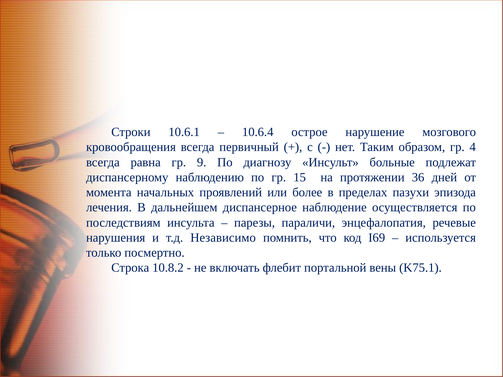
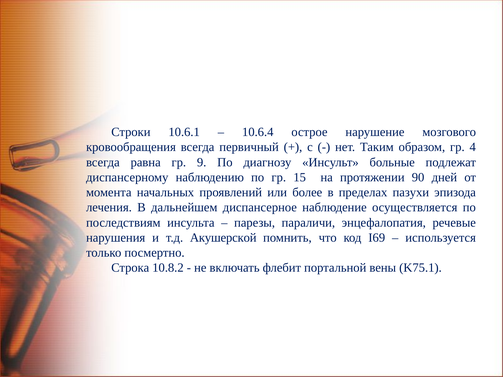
36: 36 -> 90 (418, 177)
Независимо: Независимо -> Акушерской (223, 238)
